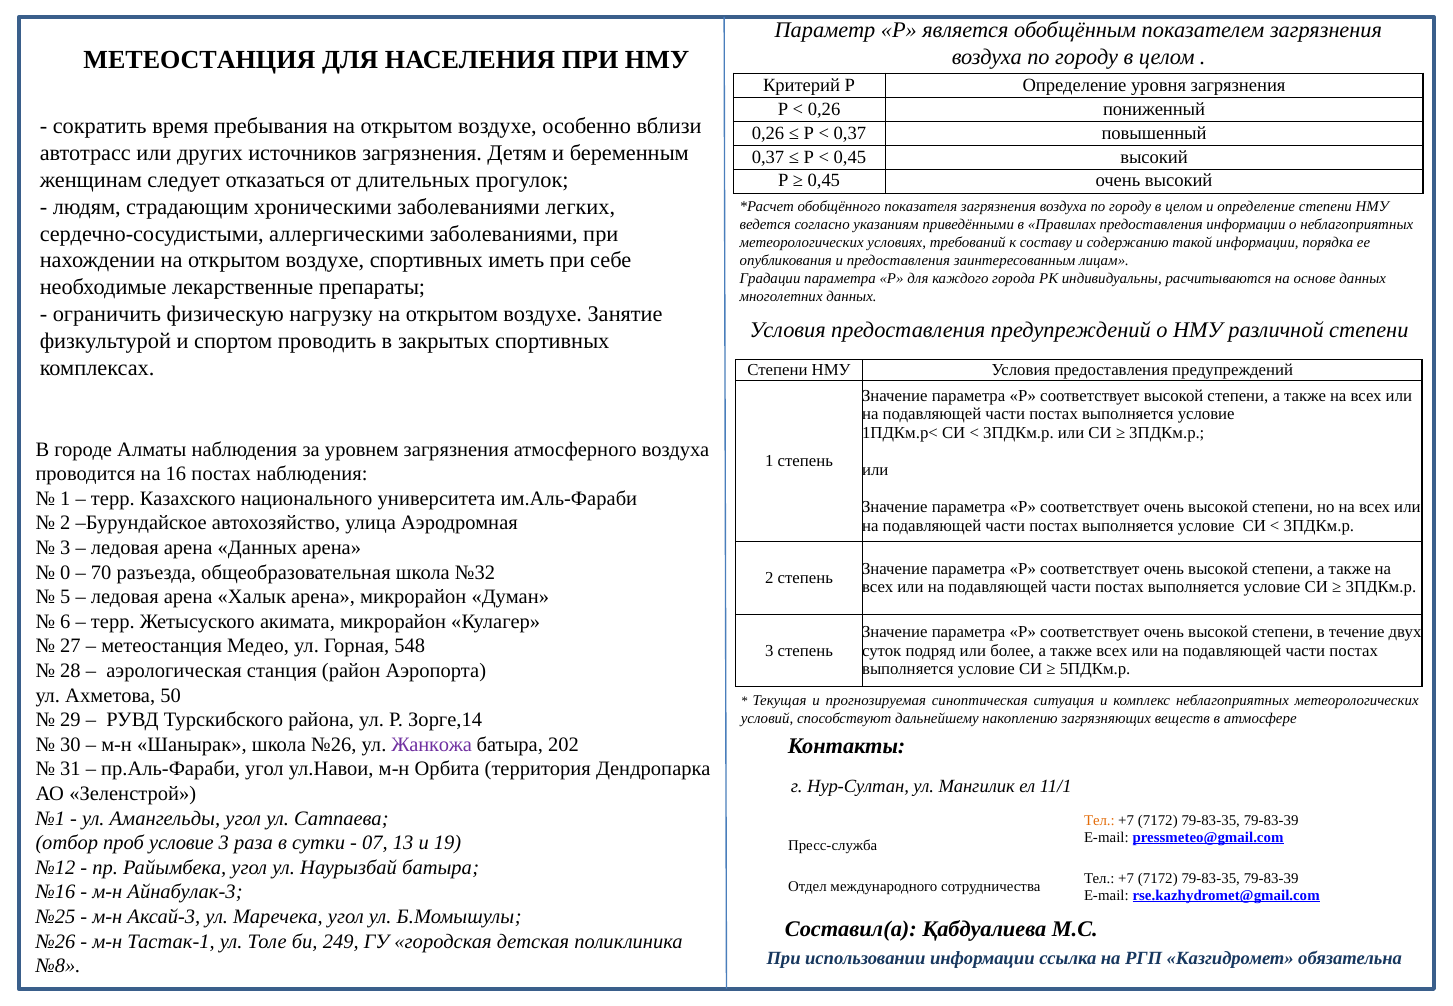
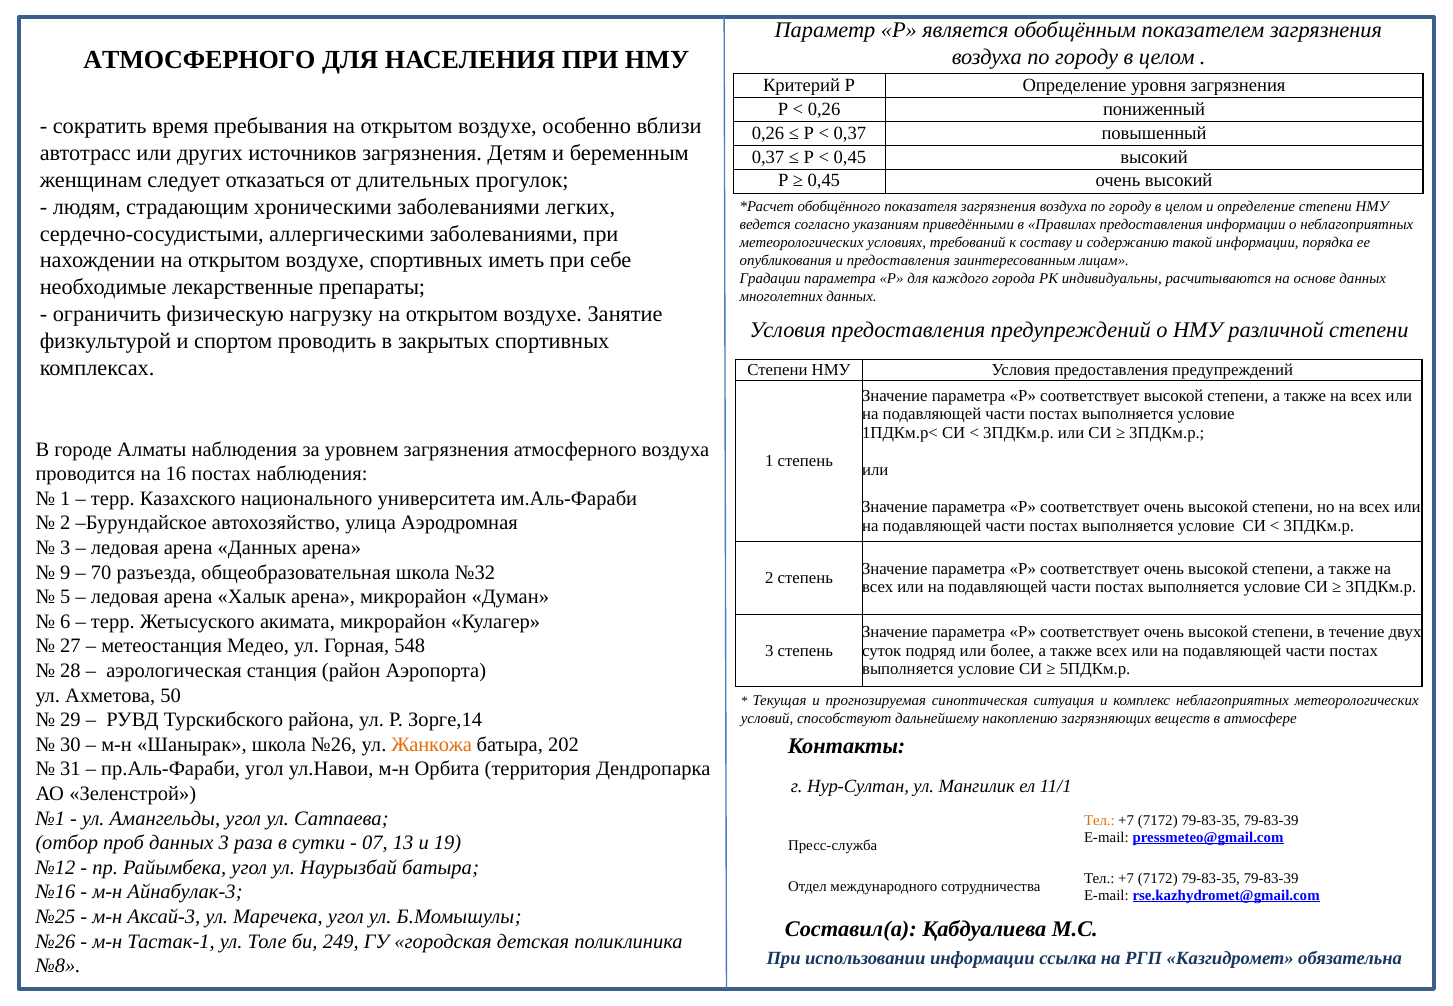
МЕТЕОСТАНЦИЯ: МЕТЕОСТАНЦИЯ -> АТМОСФЕРНОГО (199, 60)
0: 0 -> 9 (65, 572)
Жанкожа colour: purple -> orange (432, 744)
проб условие: условие -> данных (181, 843)
